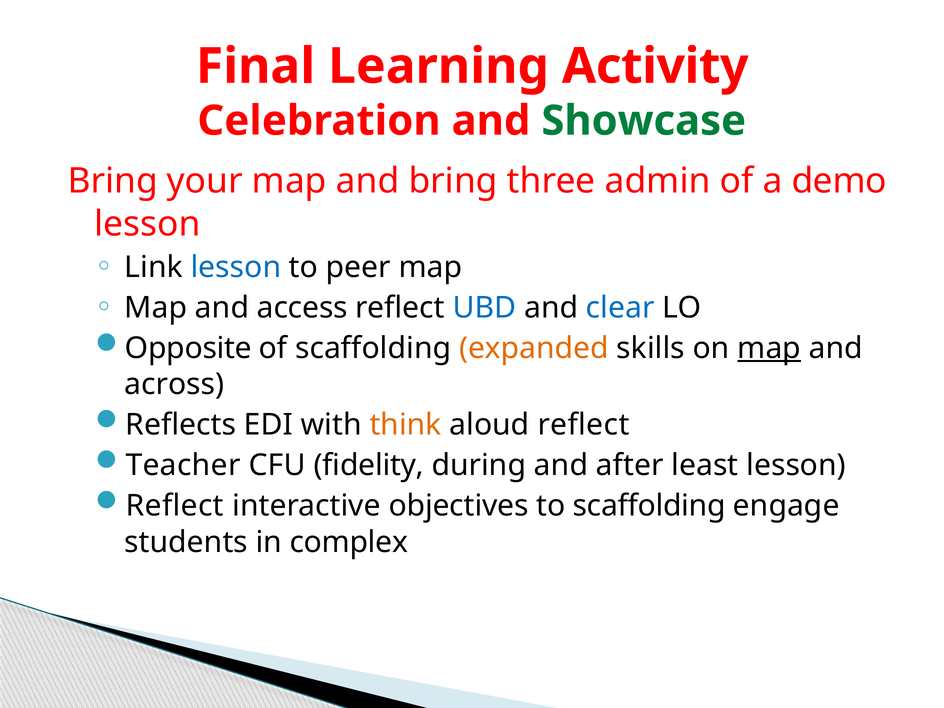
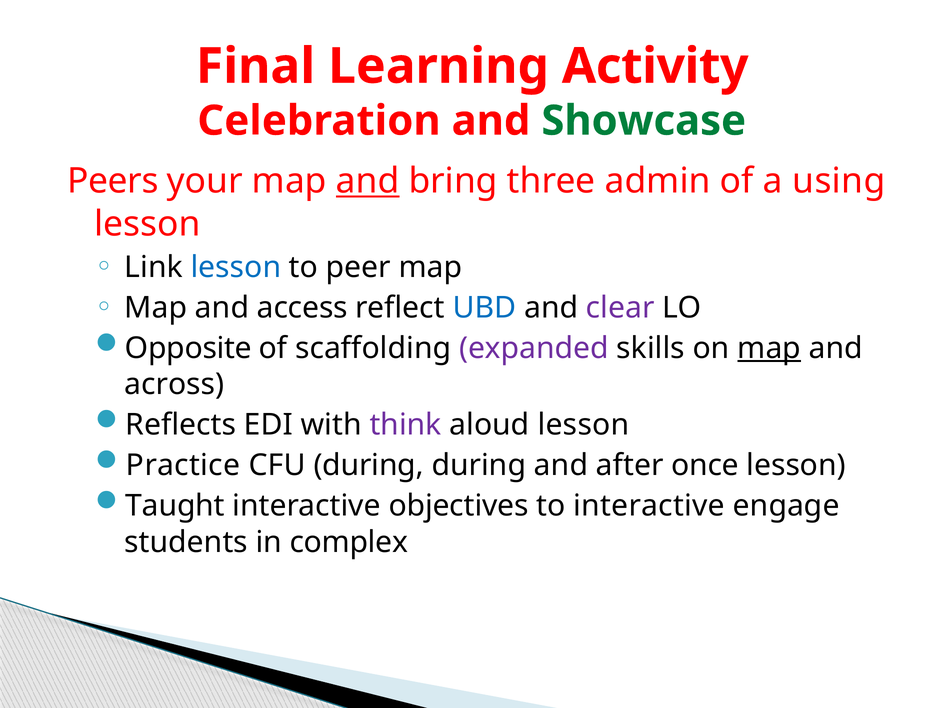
Bring: Bring -> Peers (113, 181)
and underline: none -> present (368, 181)
demo: demo -> using (839, 181)
clear colour: blue -> purple (620, 308)
expanded colour: orange -> purple (534, 348)
think colour: orange -> purple (406, 425)
aloud reflect: reflect -> lesson (584, 425)
Teacher: Teacher -> Practice (183, 465)
CFU fidelity: fidelity -> during (369, 465)
least: least -> once (705, 465)
Reflect: Reflect -> Taught (175, 506)
to scaffolding: scaffolding -> interactive (649, 506)
